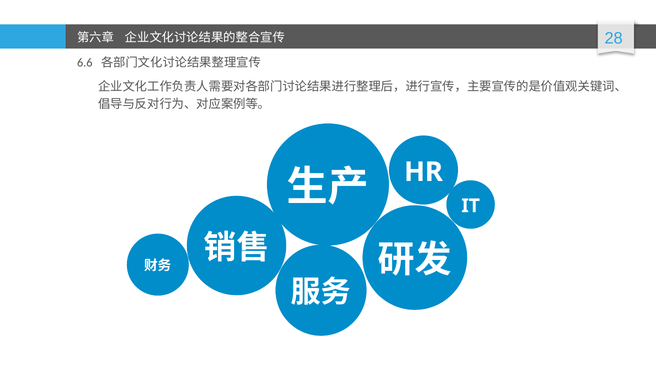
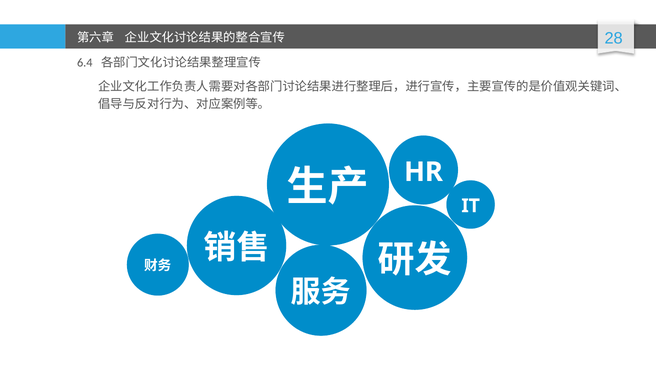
6.6: 6.6 -> 6.4 (85, 63)
